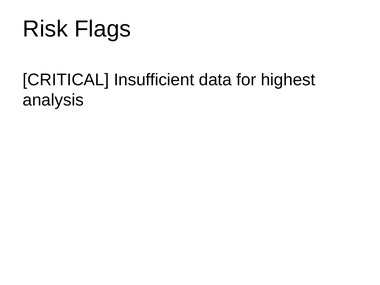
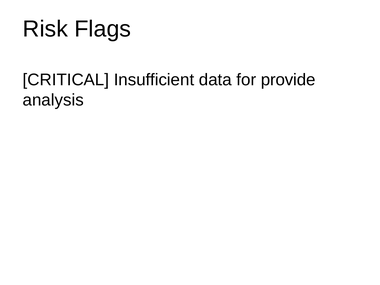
highest: highest -> provide (288, 80)
